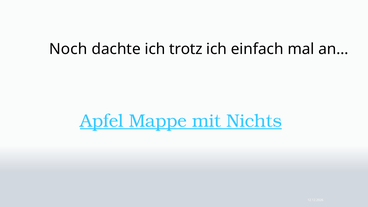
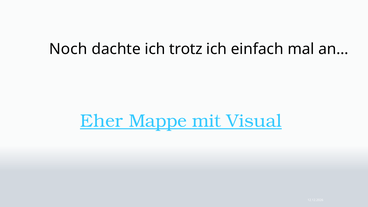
Apfel: Apfel -> Eher (102, 121)
Nichts: Nichts -> Visual (254, 121)
